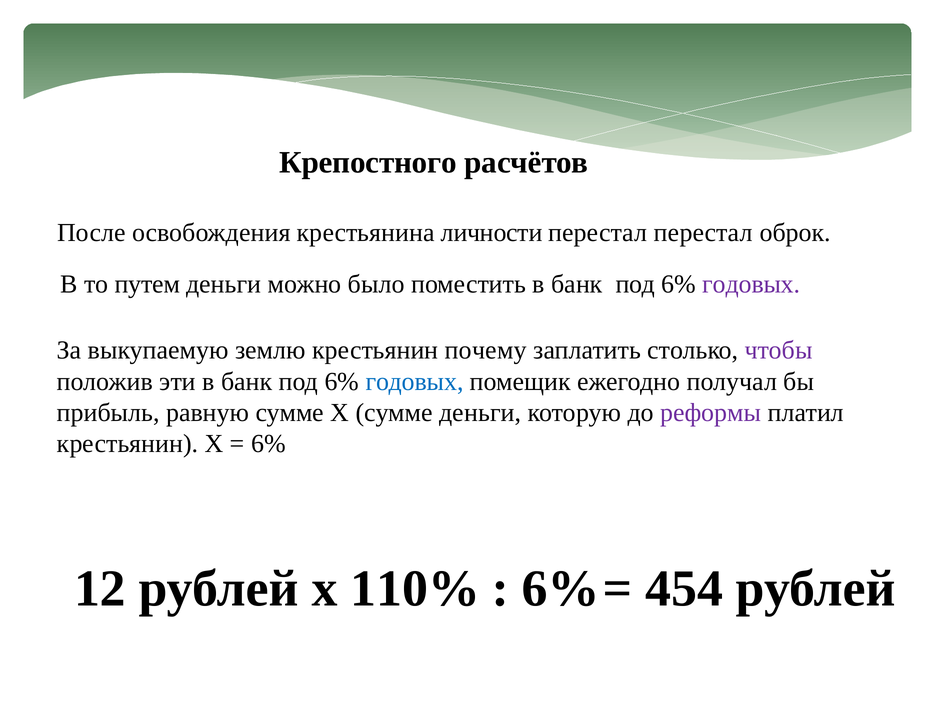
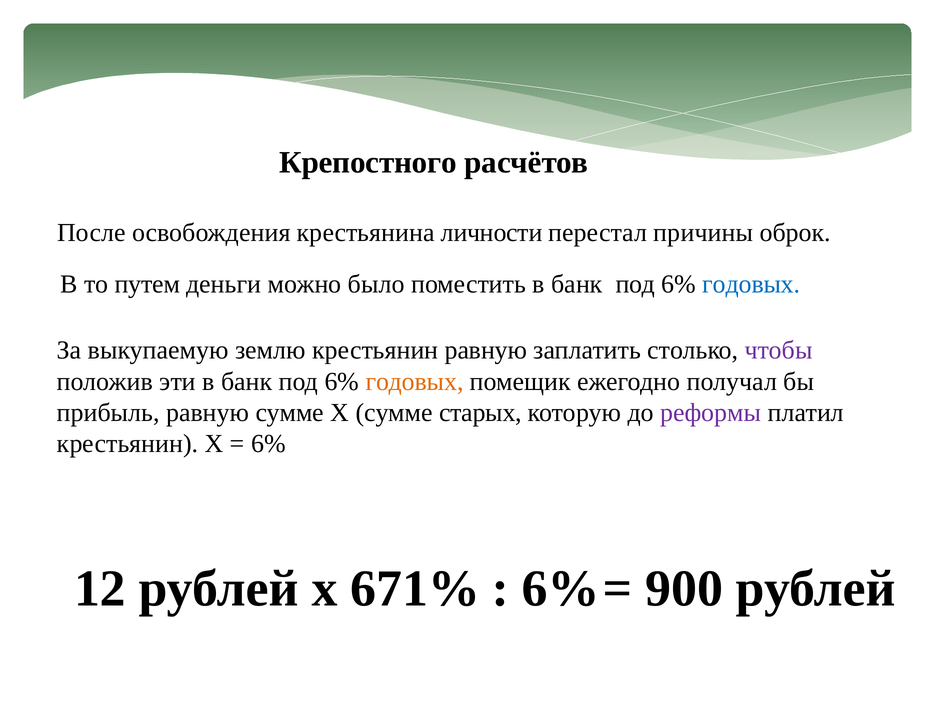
перестал перестал: перестал -> причины (703, 233)
годовых colour: purple -> blue (751, 284)
крестьянин почему: почему -> равную (486, 350)
годовых colour: blue -> orange (415, 381)
сумме деньги: деньги -> старых (480, 412)
110%: 110% -> 671% (415, 588)
454: 454 -> 900 (684, 588)
